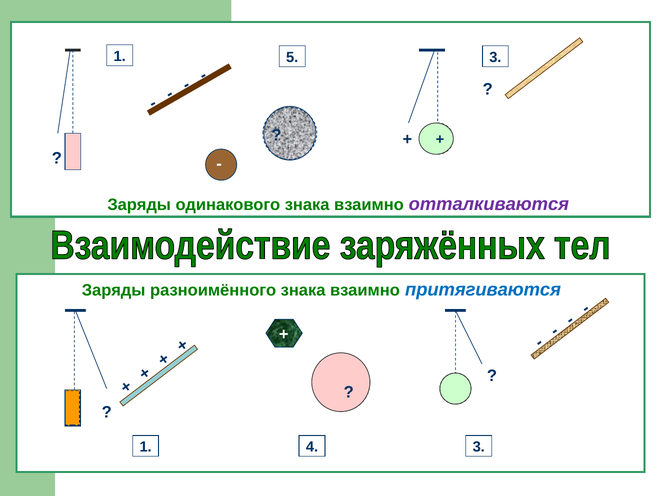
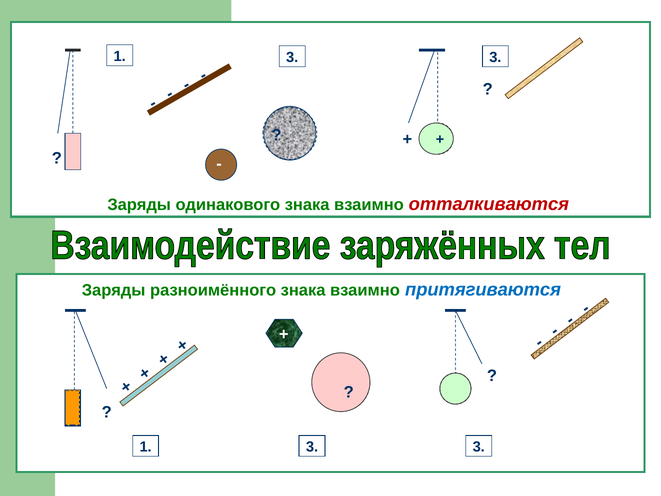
5: 5 -> 3 (292, 57)
отталкиваются colour: purple -> red (489, 204)
4: 4 -> 3 (312, 447)
